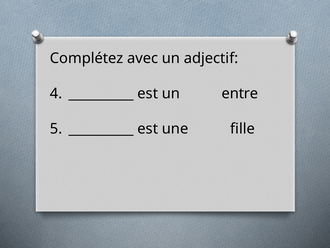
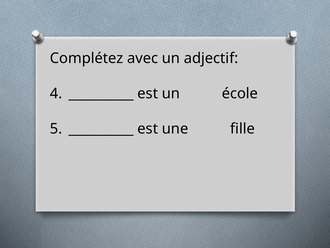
entre: entre -> école (240, 93)
